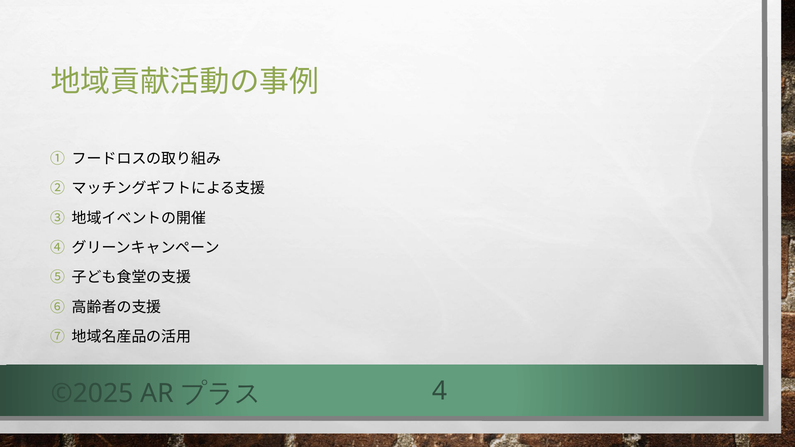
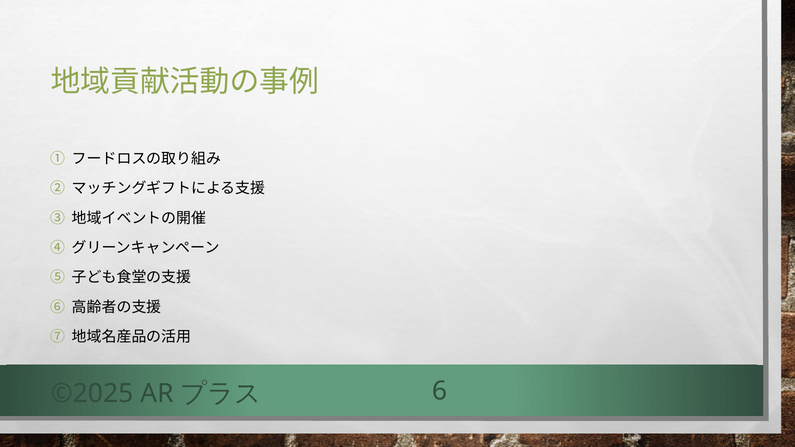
4: 4 -> 6 (440, 391)
